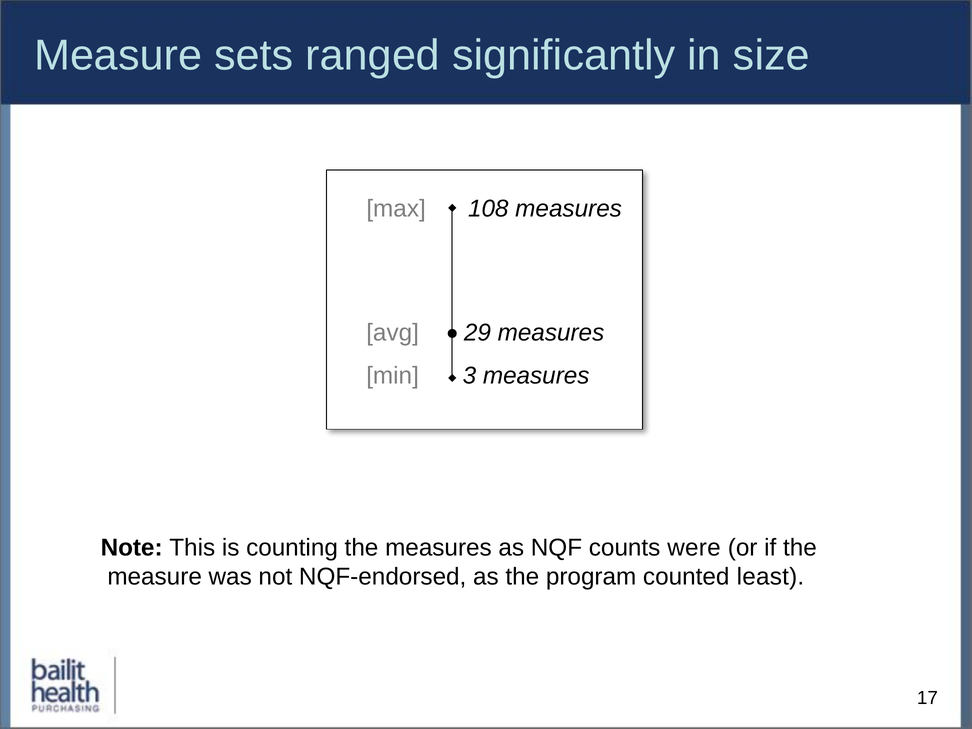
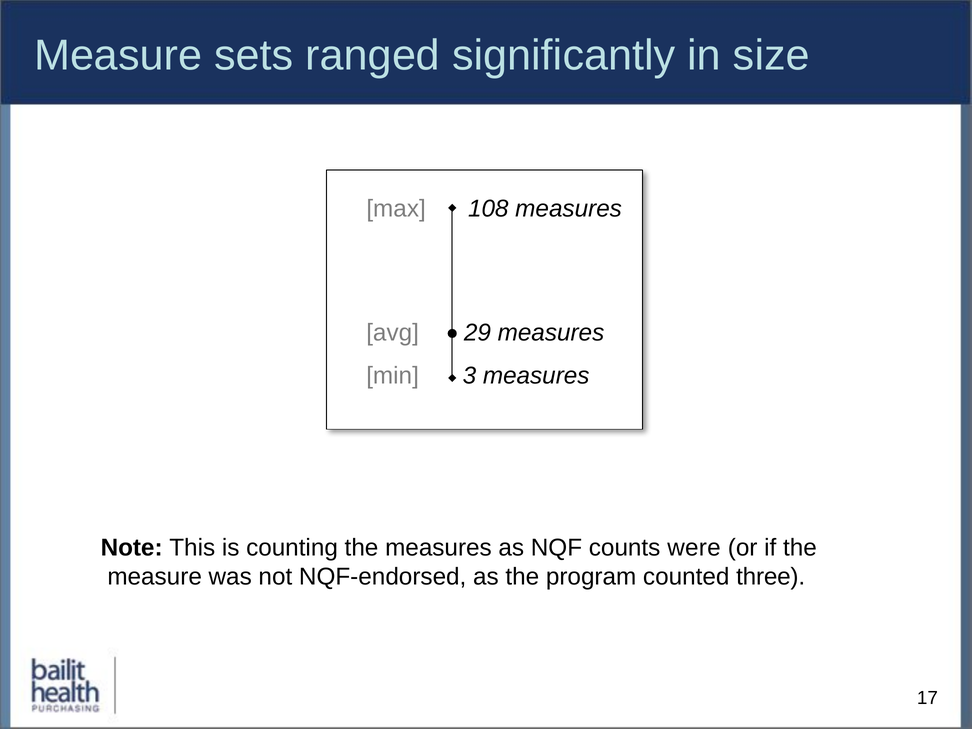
least: least -> three (771, 577)
